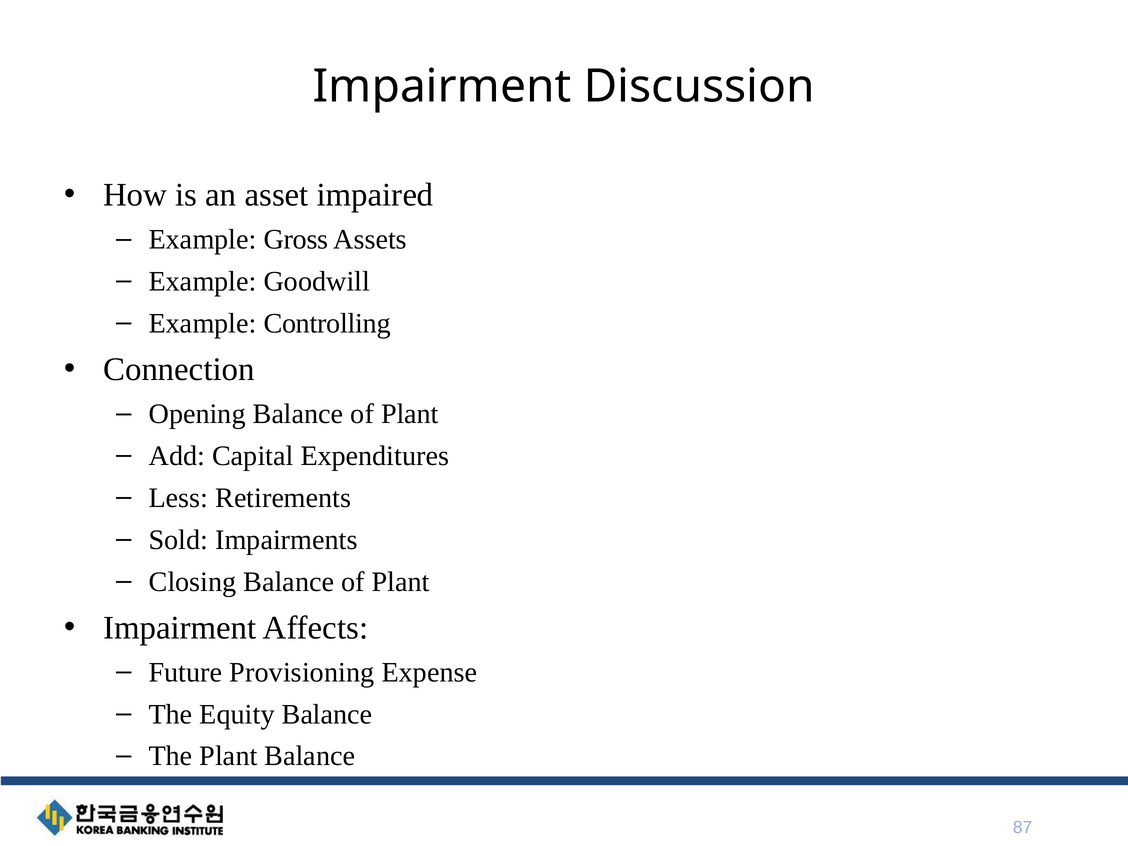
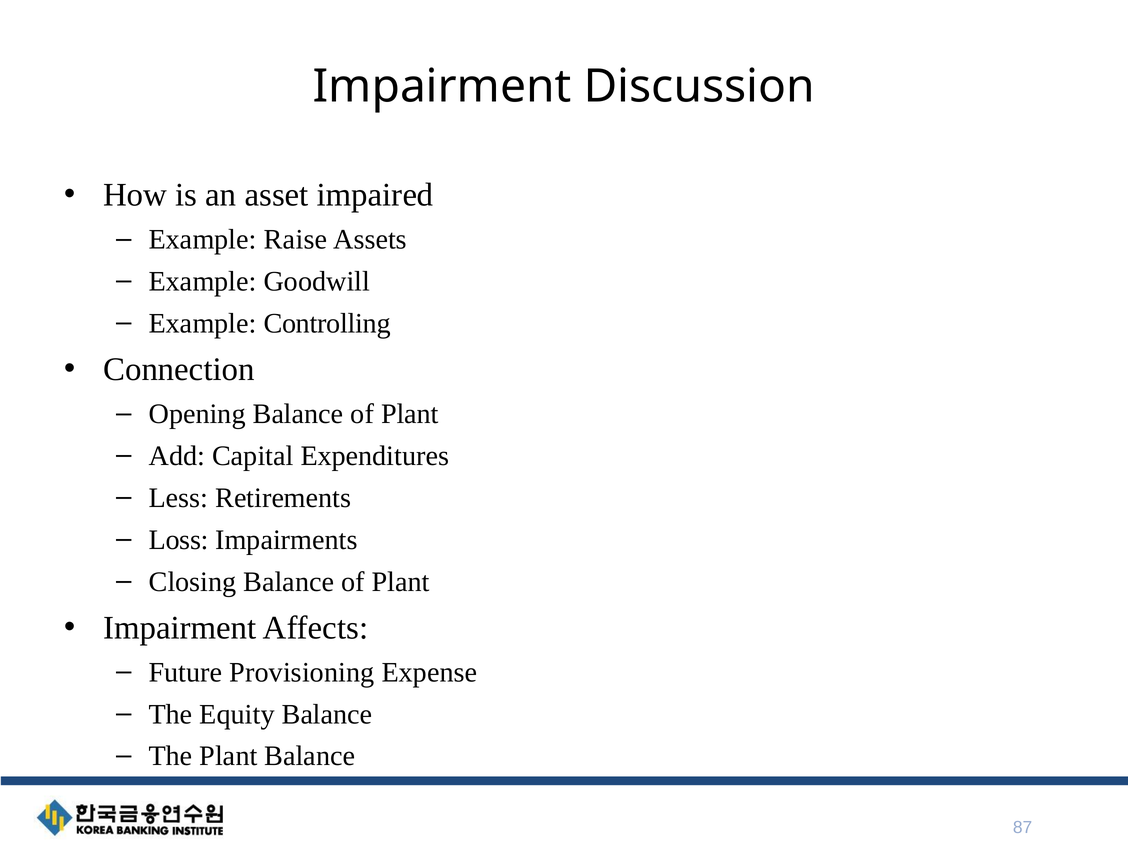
Gross: Gross -> Raise (296, 240)
Sold: Sold -> Loss (179, 540)
